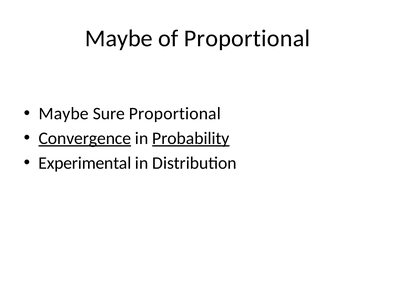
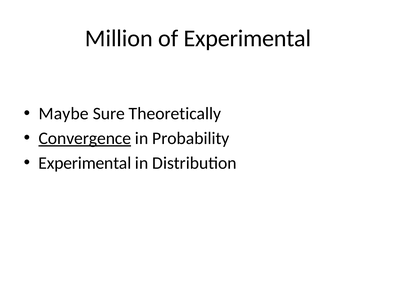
Maybe: Maybe -> Million (119, 38)
of Proportional: Proportional -> Experimental (247, 38)
Sure Proportional: Proportional -> Theoretically (175, 114)
Probability underline: present -> none (191, 138)
